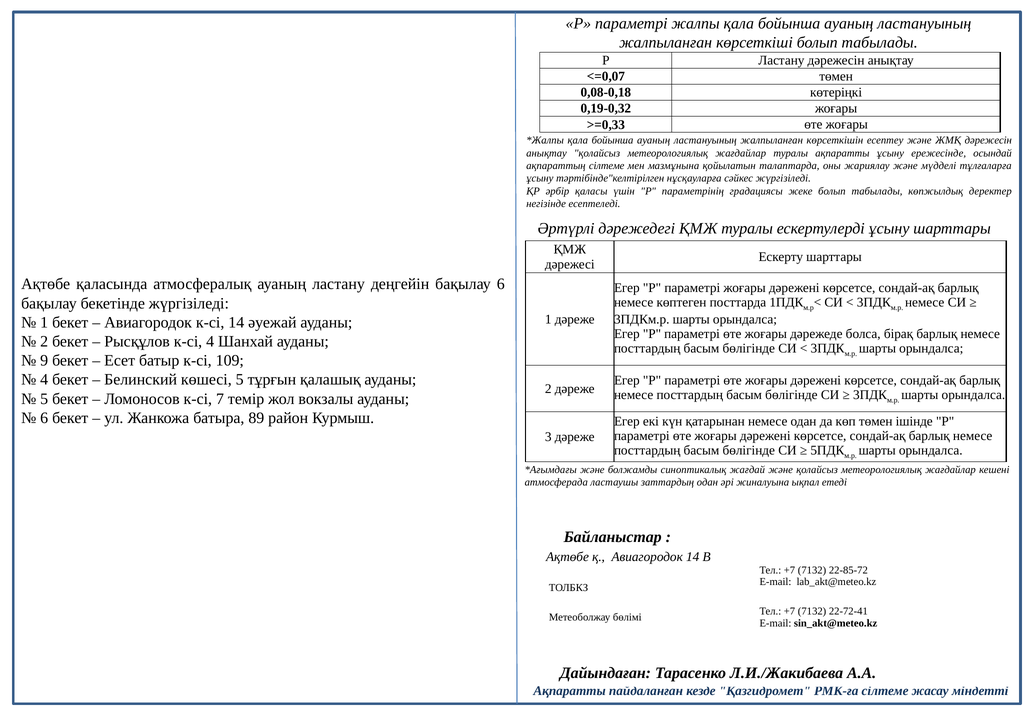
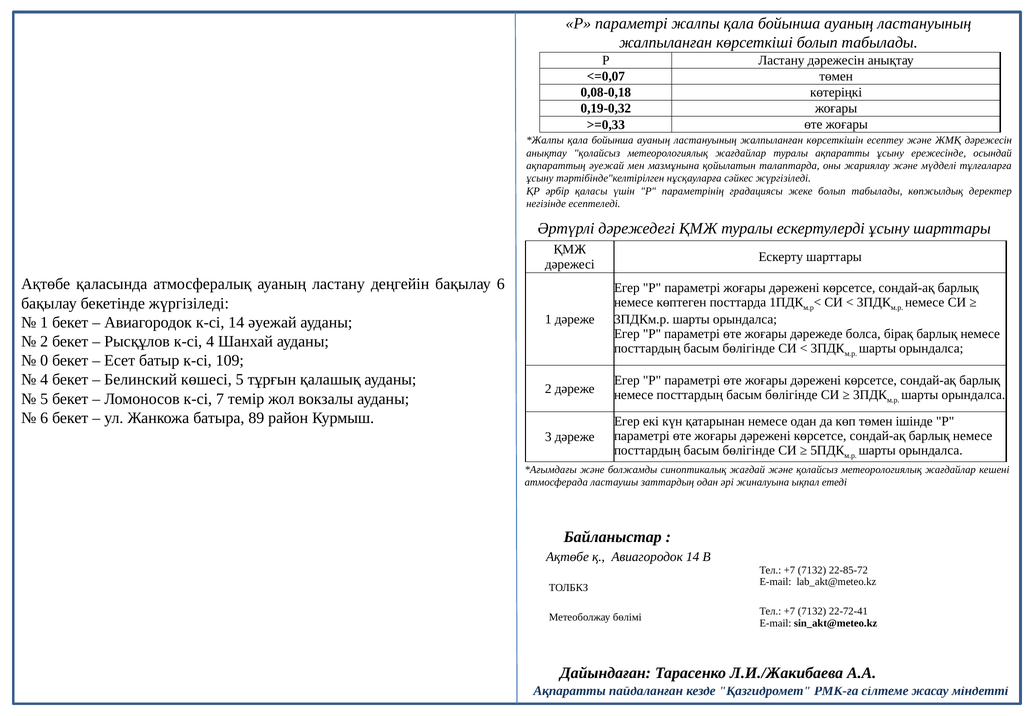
ақпараттың сілтеме: сілтеме -> әуежай (607, 166)
9: 9 -> 0 (44, 360)
